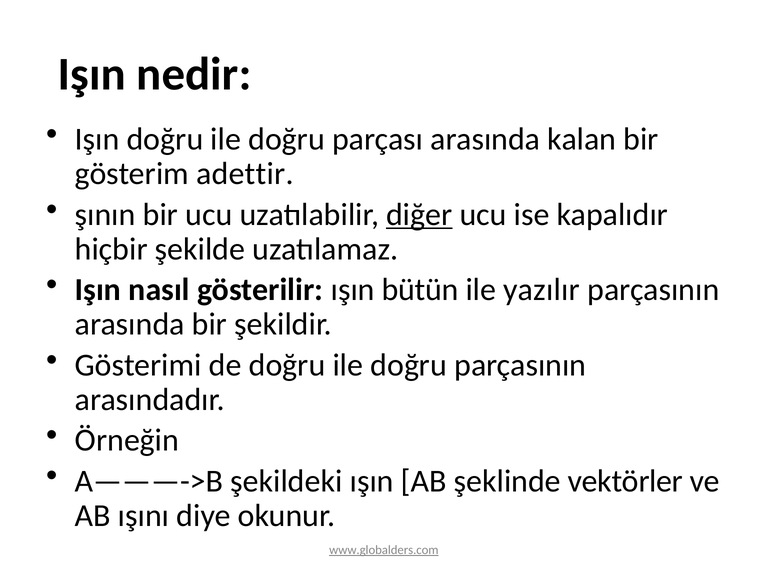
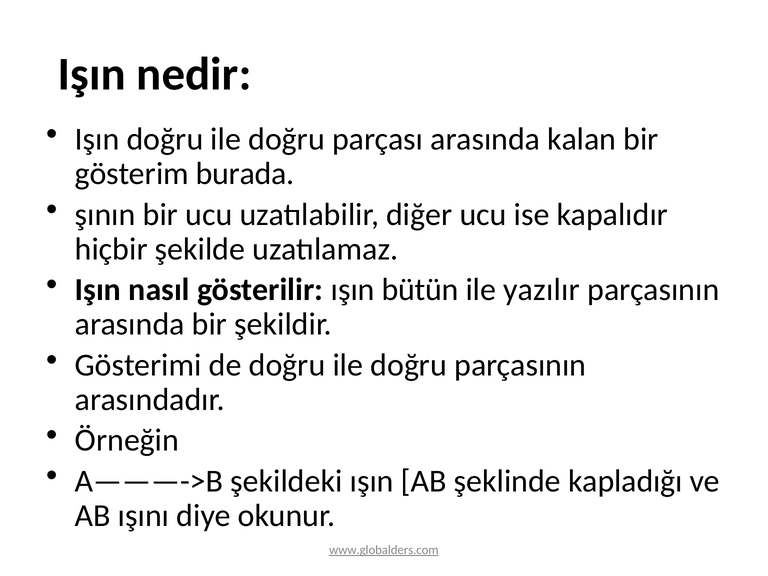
adettir: adettir -> burada (245, 174)
diğer underline: present -> none (419, 215)
vektörler: vektörler -> kapladığı (625, 481)
